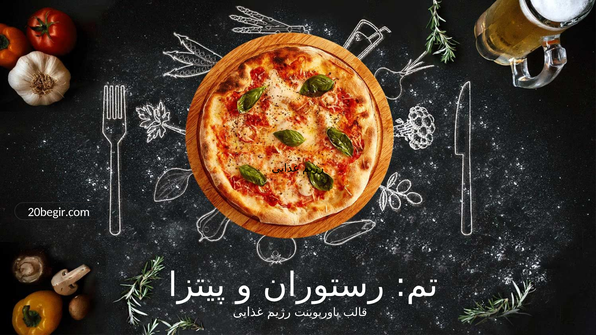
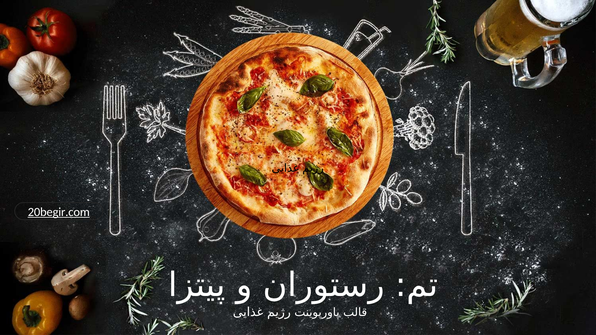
20begir.com underline: none -> present (59, 212)
